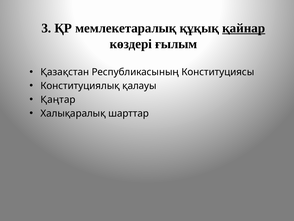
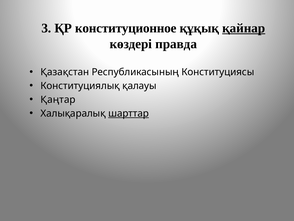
мемлекетаралық: мемлекетаралық -> конституционное (126, 28)
ғылым: ғылым -> правда (176, 44)
шарттар underline: none -> present (129, 113)
